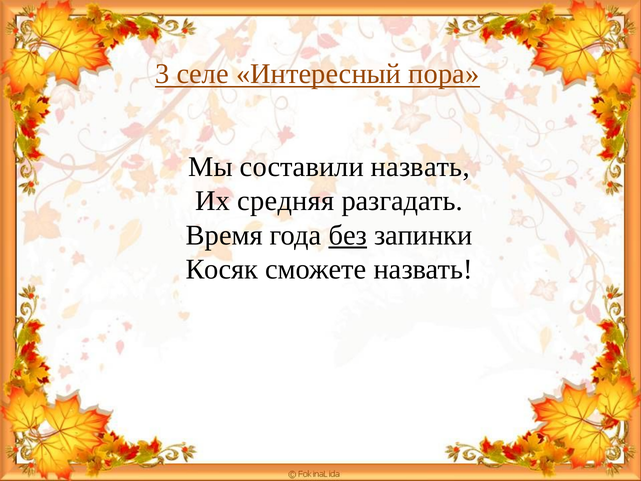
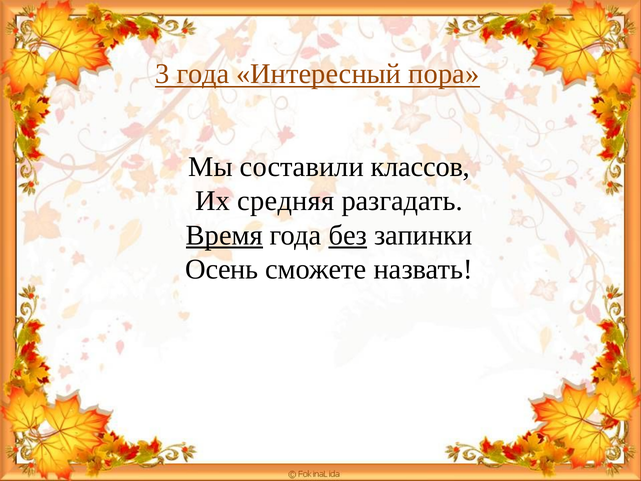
3 селе: селе -> года (203, 74)
составили назвать: назвать -> классов (420, 167)
Время underline: none -> present (224, 235)
Косяк: Косяк -> Осень (222, 269)
